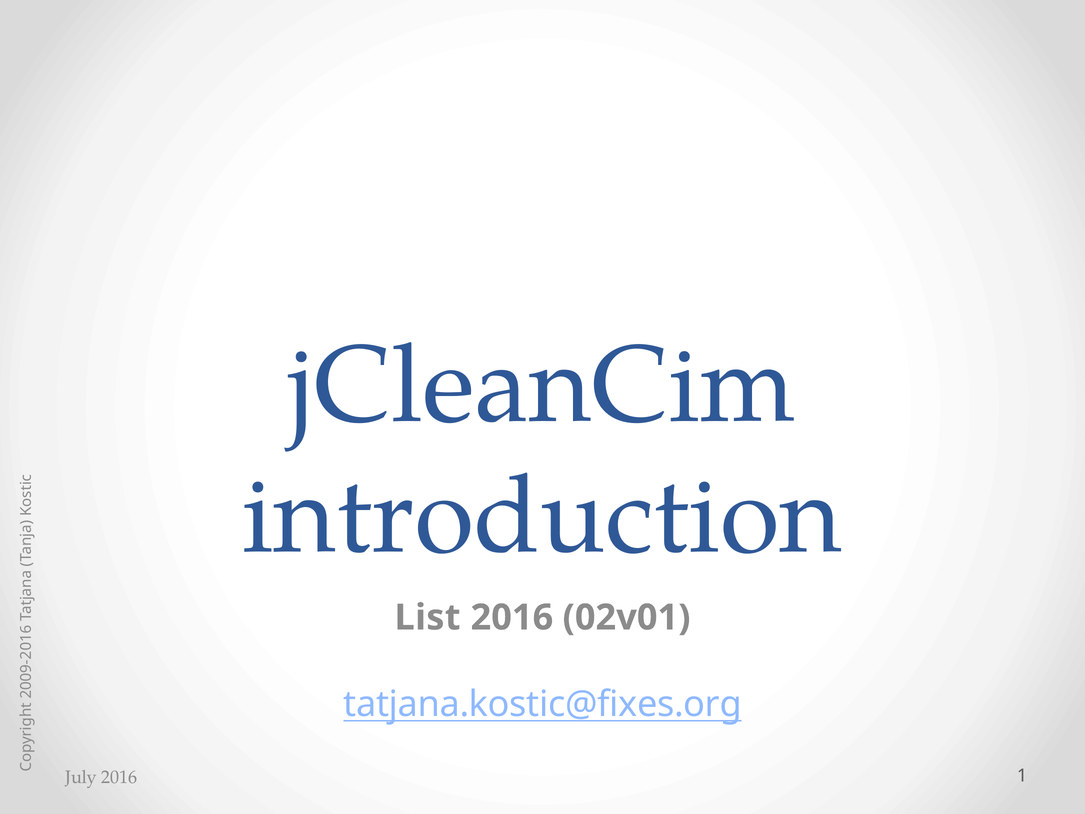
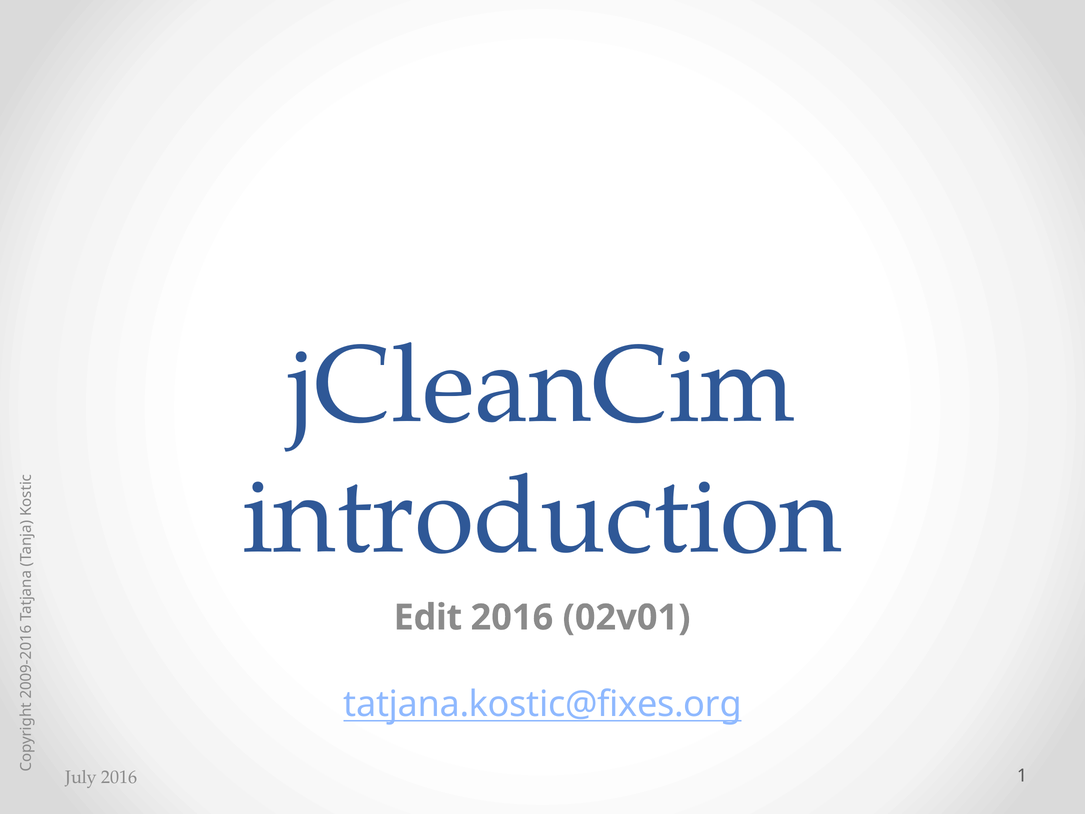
List: List -> Edit (428, 617)
